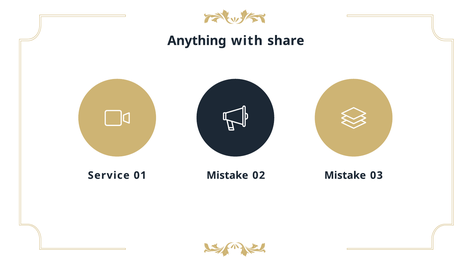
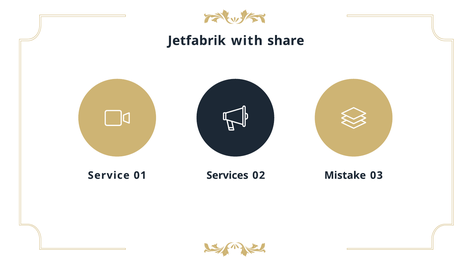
Anything: Anything -> Jetfabrik (197, 41)
01 Mistake: Mistake -> Services (227, 175)
